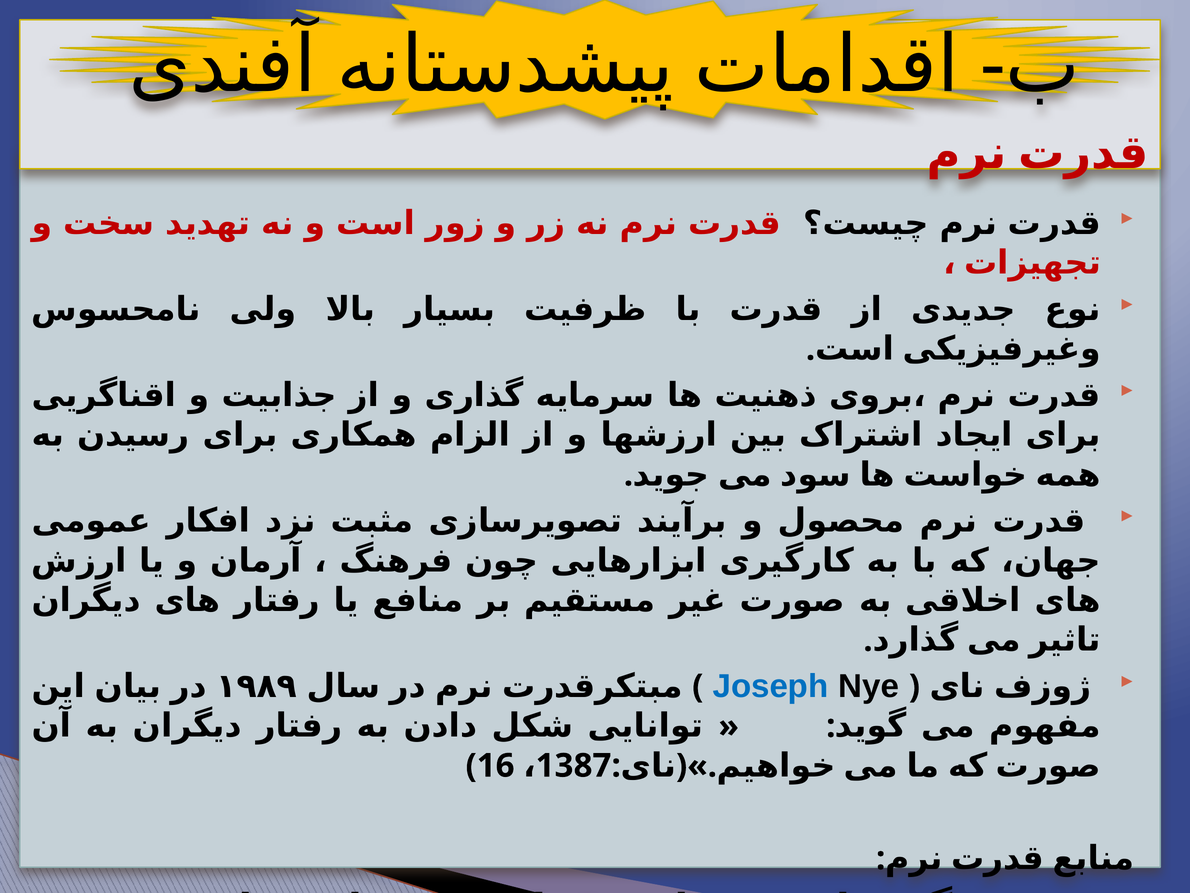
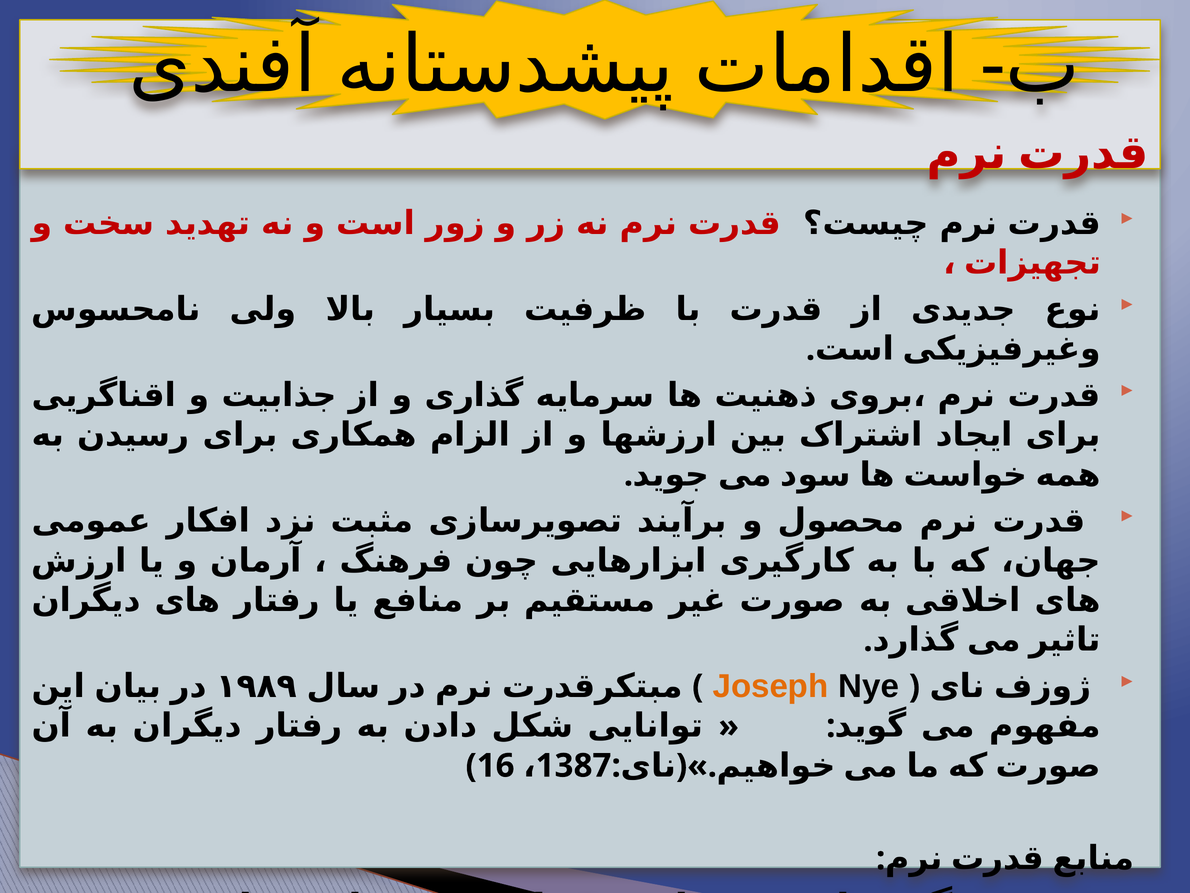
Joseph colour: blue -> orange (770, 686)
